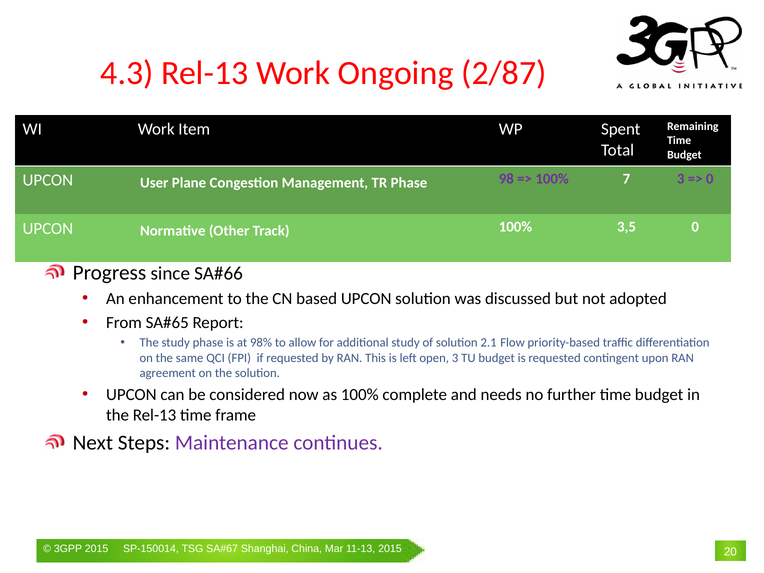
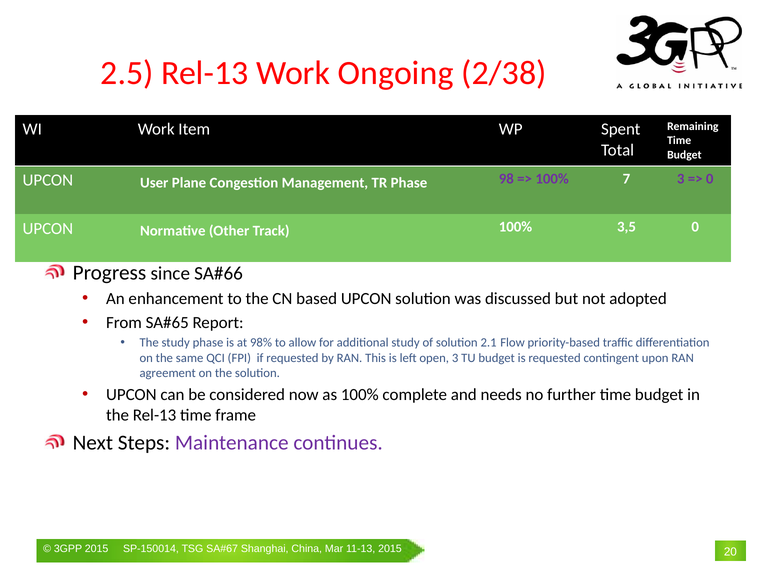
4.3: 4.3 -> 2.5 (127, 73)
2/87: 2/87 -> 2/38 (504, 73)
